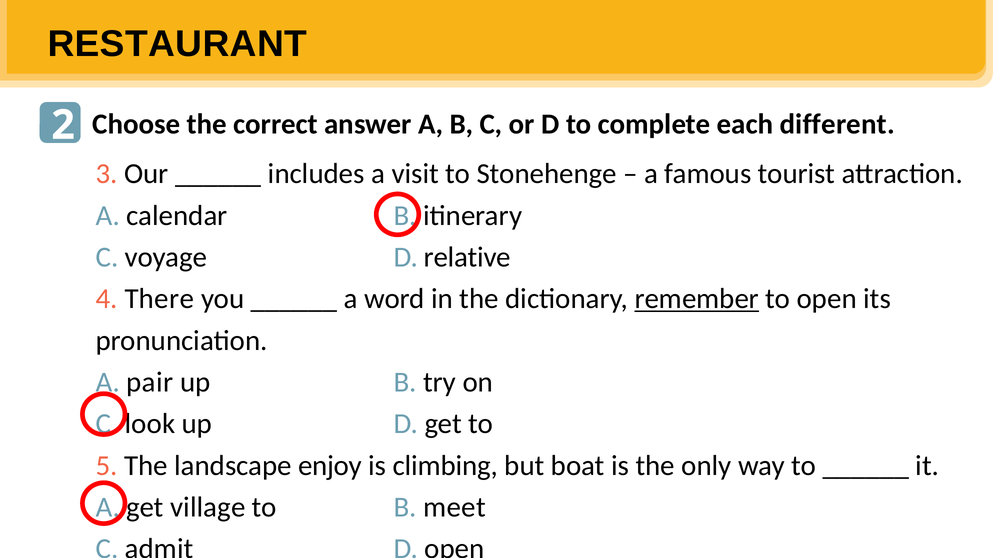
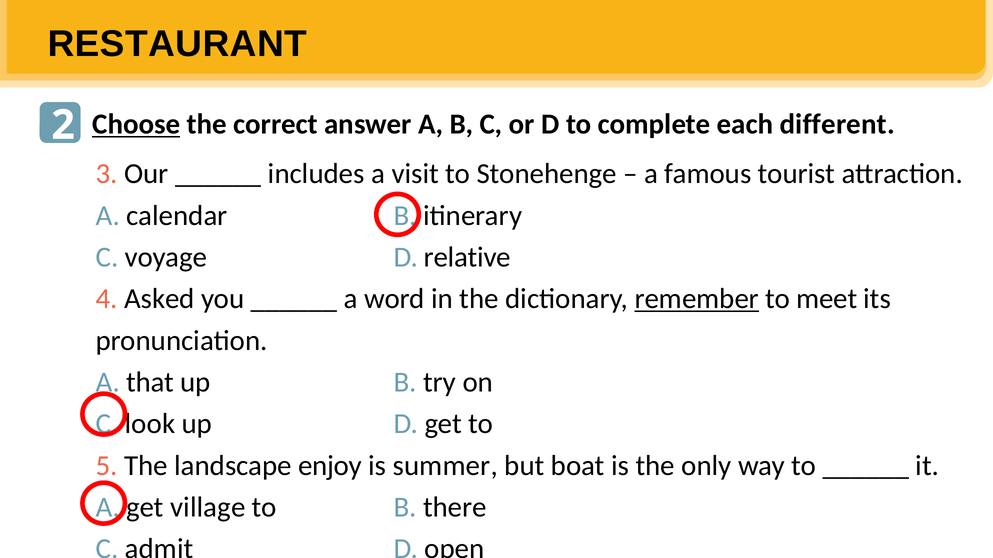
Choose underline: none -> present (136, 124)
There: There -> Asked (159, 299)
to open: open -> meet (827, 299)
pair: pair -> that (150, 383)
climbing: climbing -> summer (445, 466)
meet: meet -> there (455, 508)
